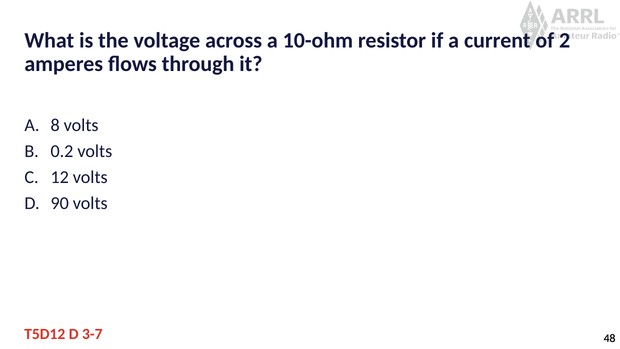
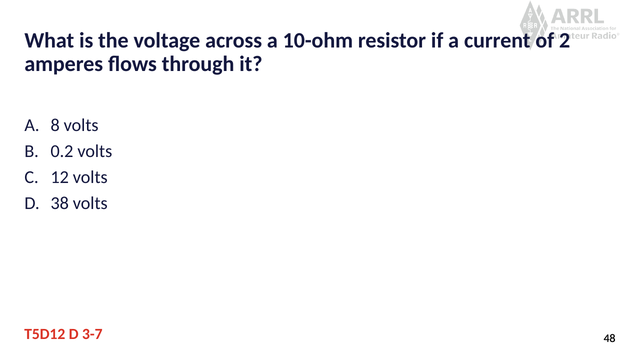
90: 90 -> 38 (60, 203)
